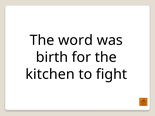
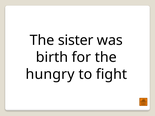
word: word -> sister (76, 40)
kitchen: kitchen -> hungry (50, 74)
